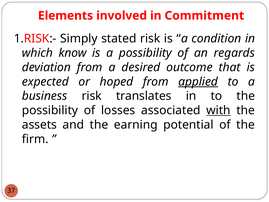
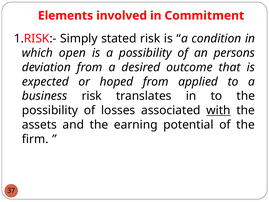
know: know -> open (72, 53)
regards: regards -> persons (234, 53)
applied underline: present -> none (198, 82)
